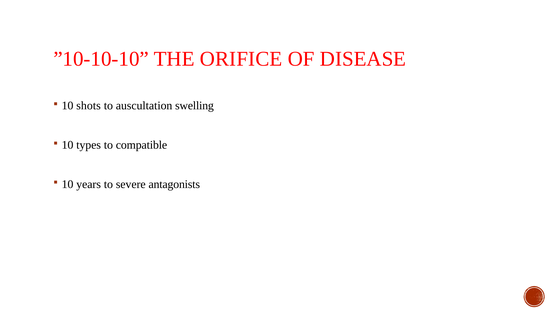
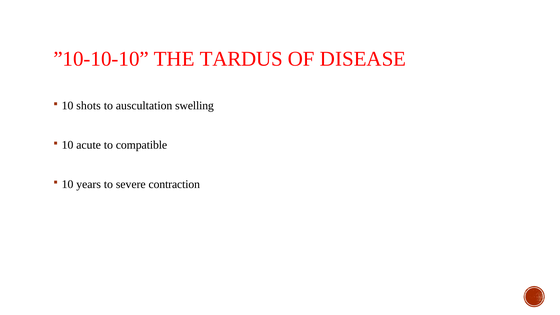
ORIFICE: ORIFICE -> TARDUS (241, 59)
types: types -> acute (89, 145)
antagonists: antagonists -> contraction (174, 184)
